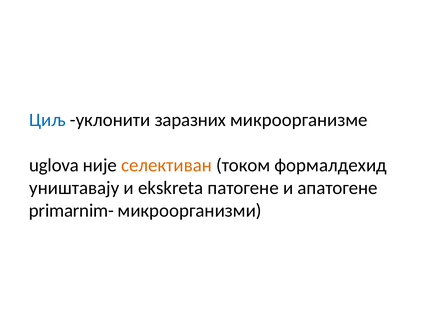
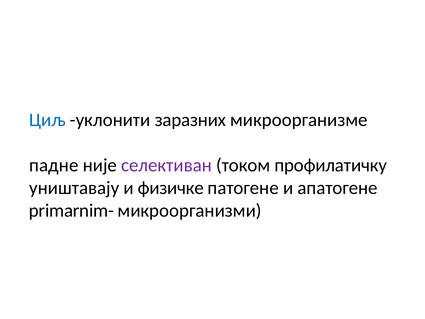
uglova: uglova -> падне (54, 165)
селективан colour: orange -> purple (167, 165)
формалдехид: формалдехид -> профилатичку (331, 165)
ekskreta: ekskreta -> физичке (171, 188)
